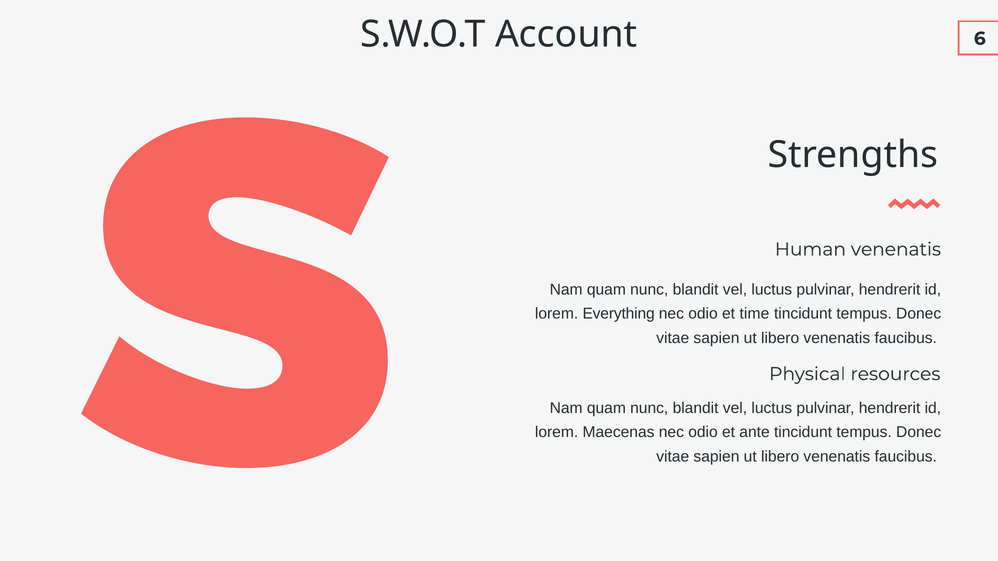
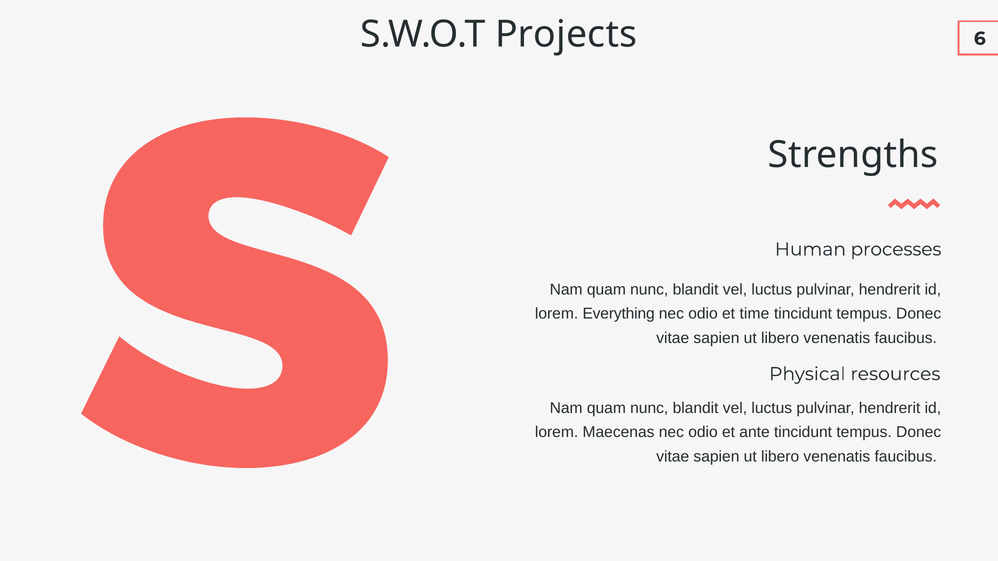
Account: Account -> Projects (566, 35)
Human venenatis: venenatis -> processes (896, 250)
